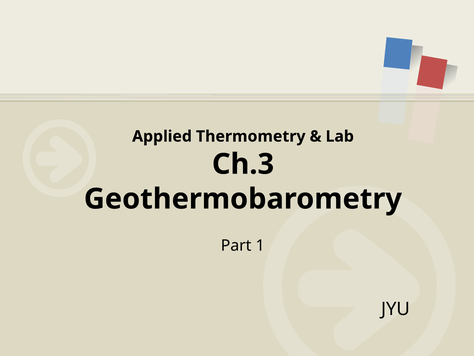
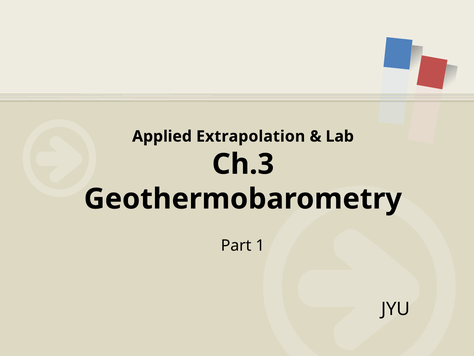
Thermometry: Thermometry -> Extrapolation (251, 136)
